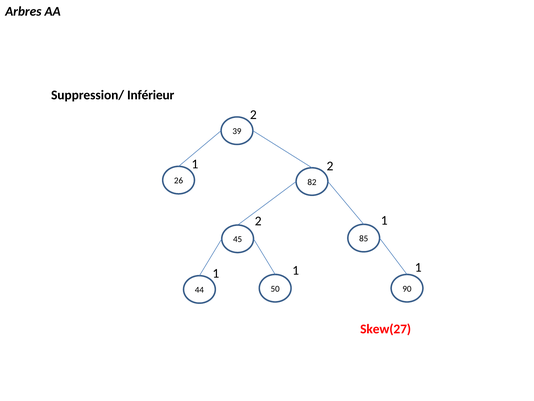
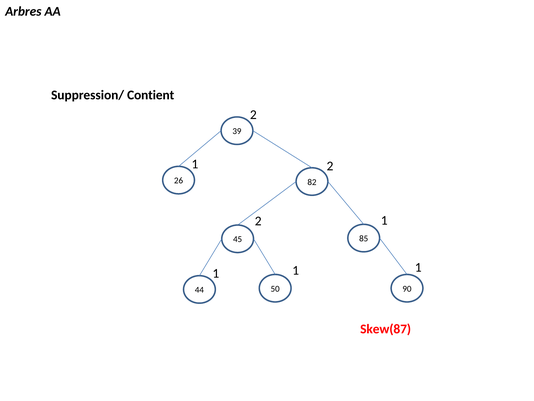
Inférieur: Inférieur -> Contient (151, 95)
Skew(27: Skew(27 -> Skew(87 (386, 329)
